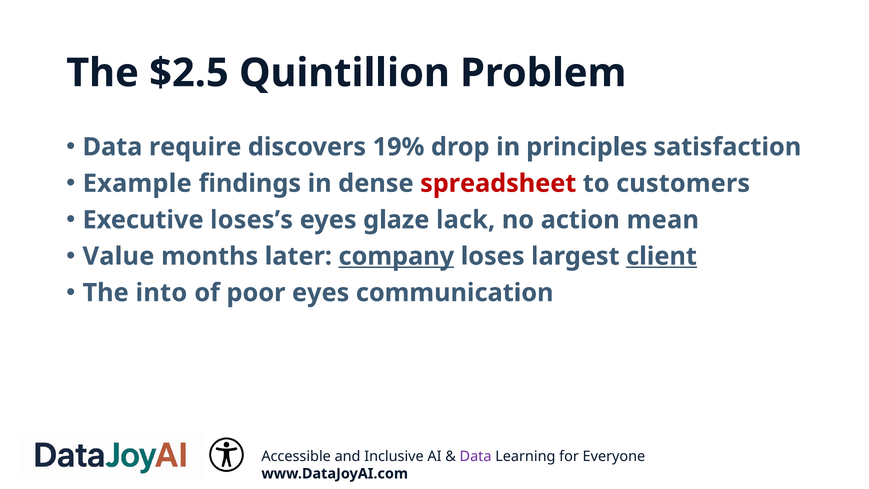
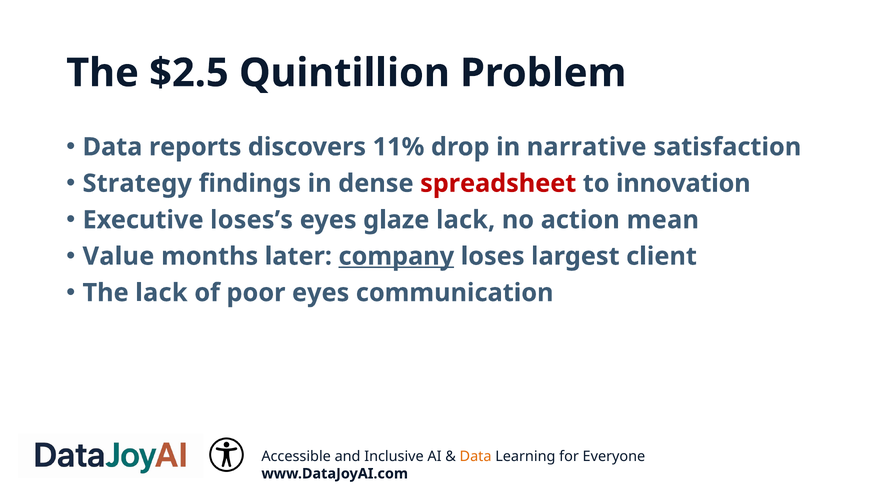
require: require -> reports (195, 147)
19%: 19% -> 11% (399, 147)
principles: principles -> narrative (587, 147)
Example: Example -> Strategy (137, 183)
customers: customers -> innovation (683, 183)
client underline: present -> none (662, 256)
The into: into -> lack (161, 293)
Data colour: purple -> orange (476, 456)
